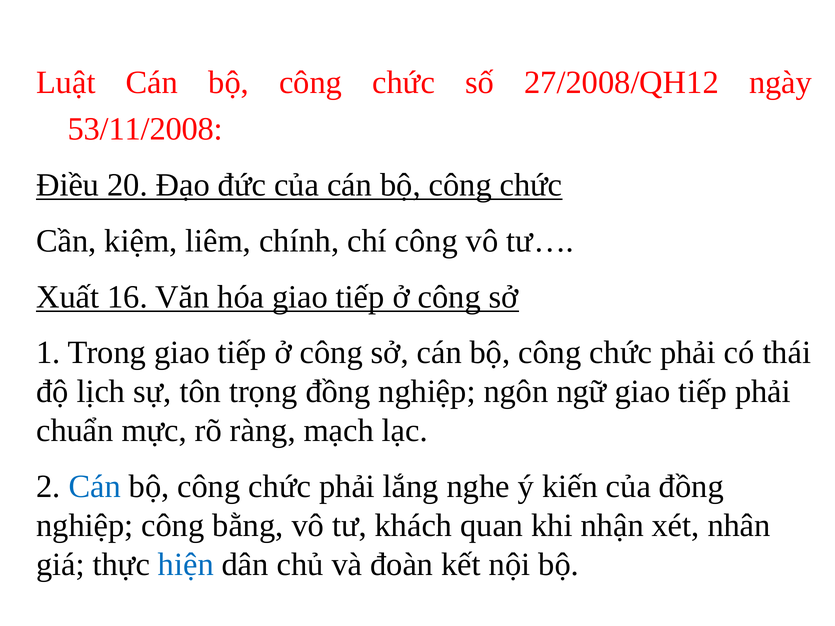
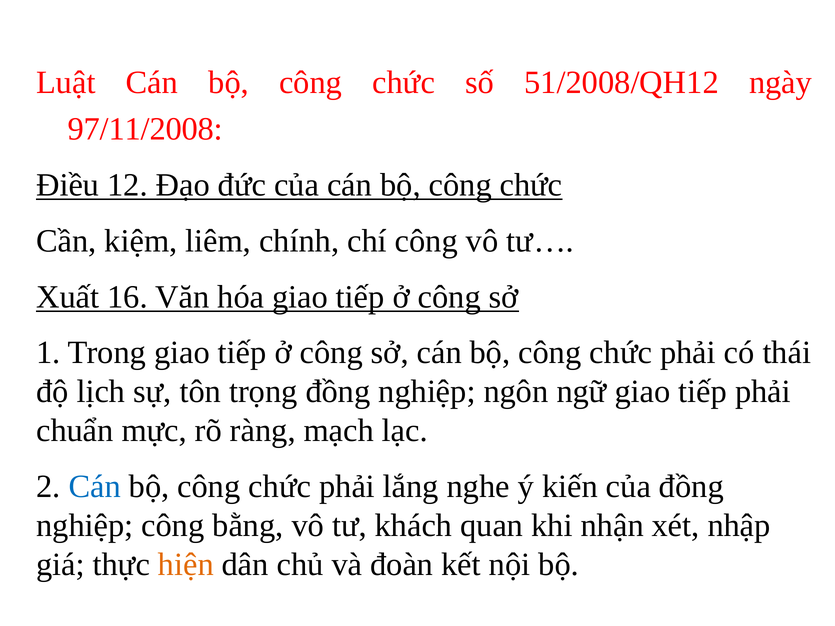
27/2008/QH12: 27/2008/QH12 -> 51/2008/QH12 (622, 82)
53/11/2008: 53/11/2008 -> 97/11/2008 (145, 129)
20: 20 -> 12 (128, 185)
nhân: nhân -> nhập (739, 526)
hiện colour: blue -> orange (186, 565)
